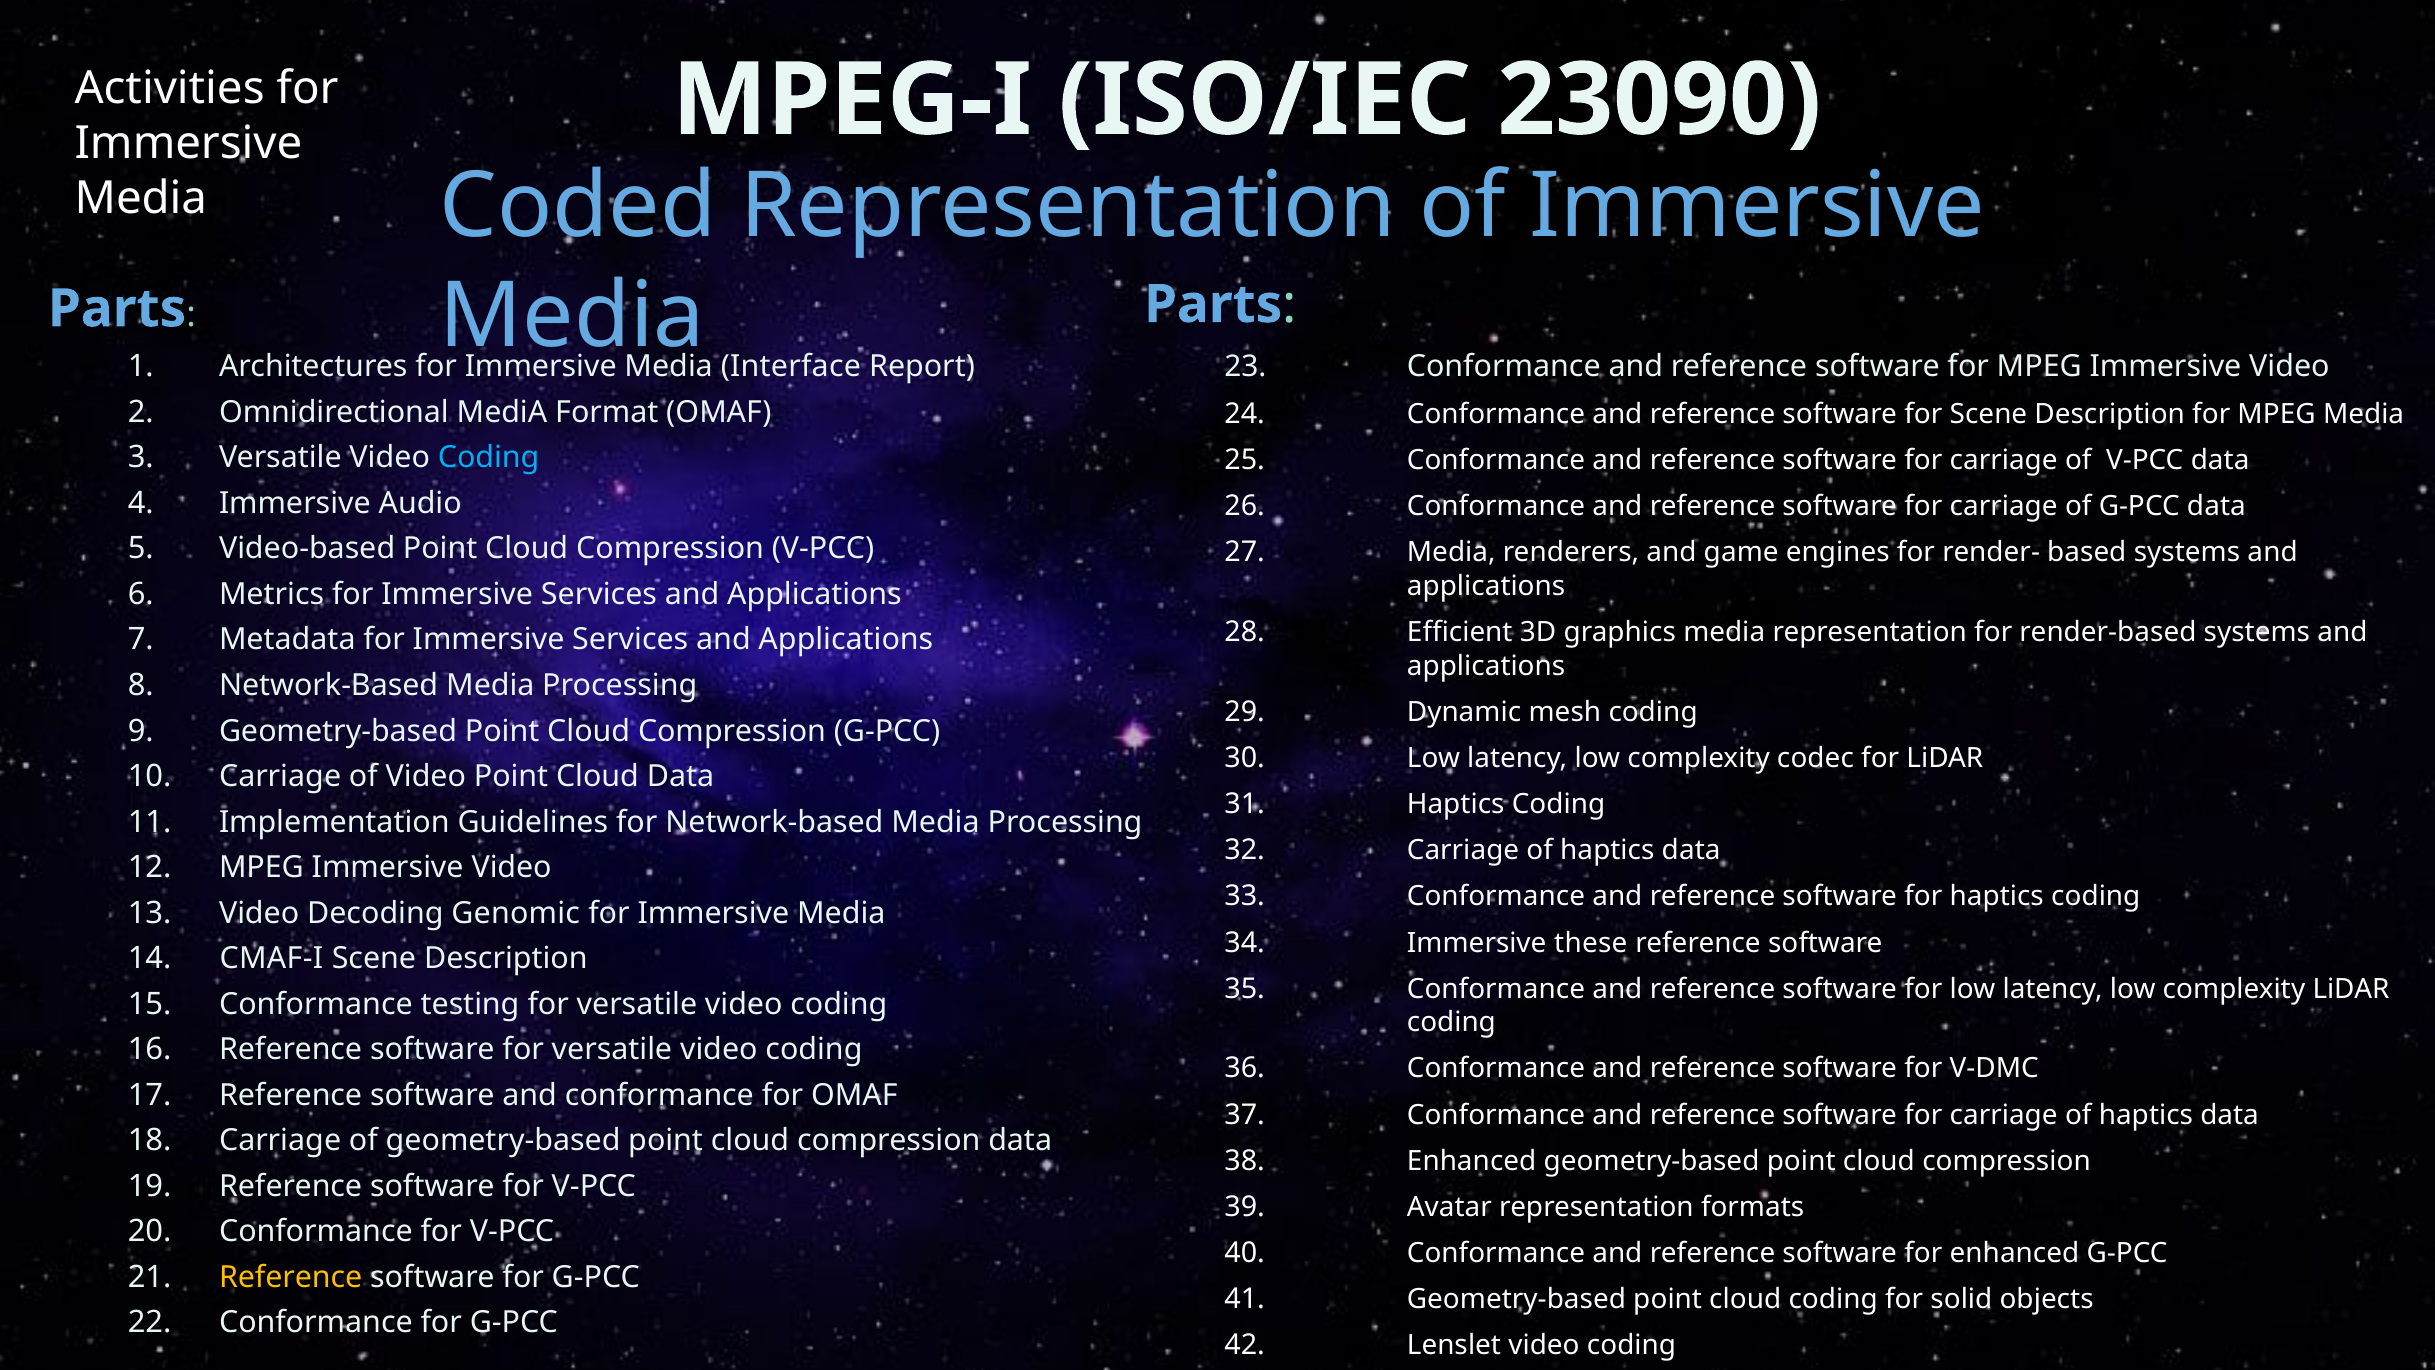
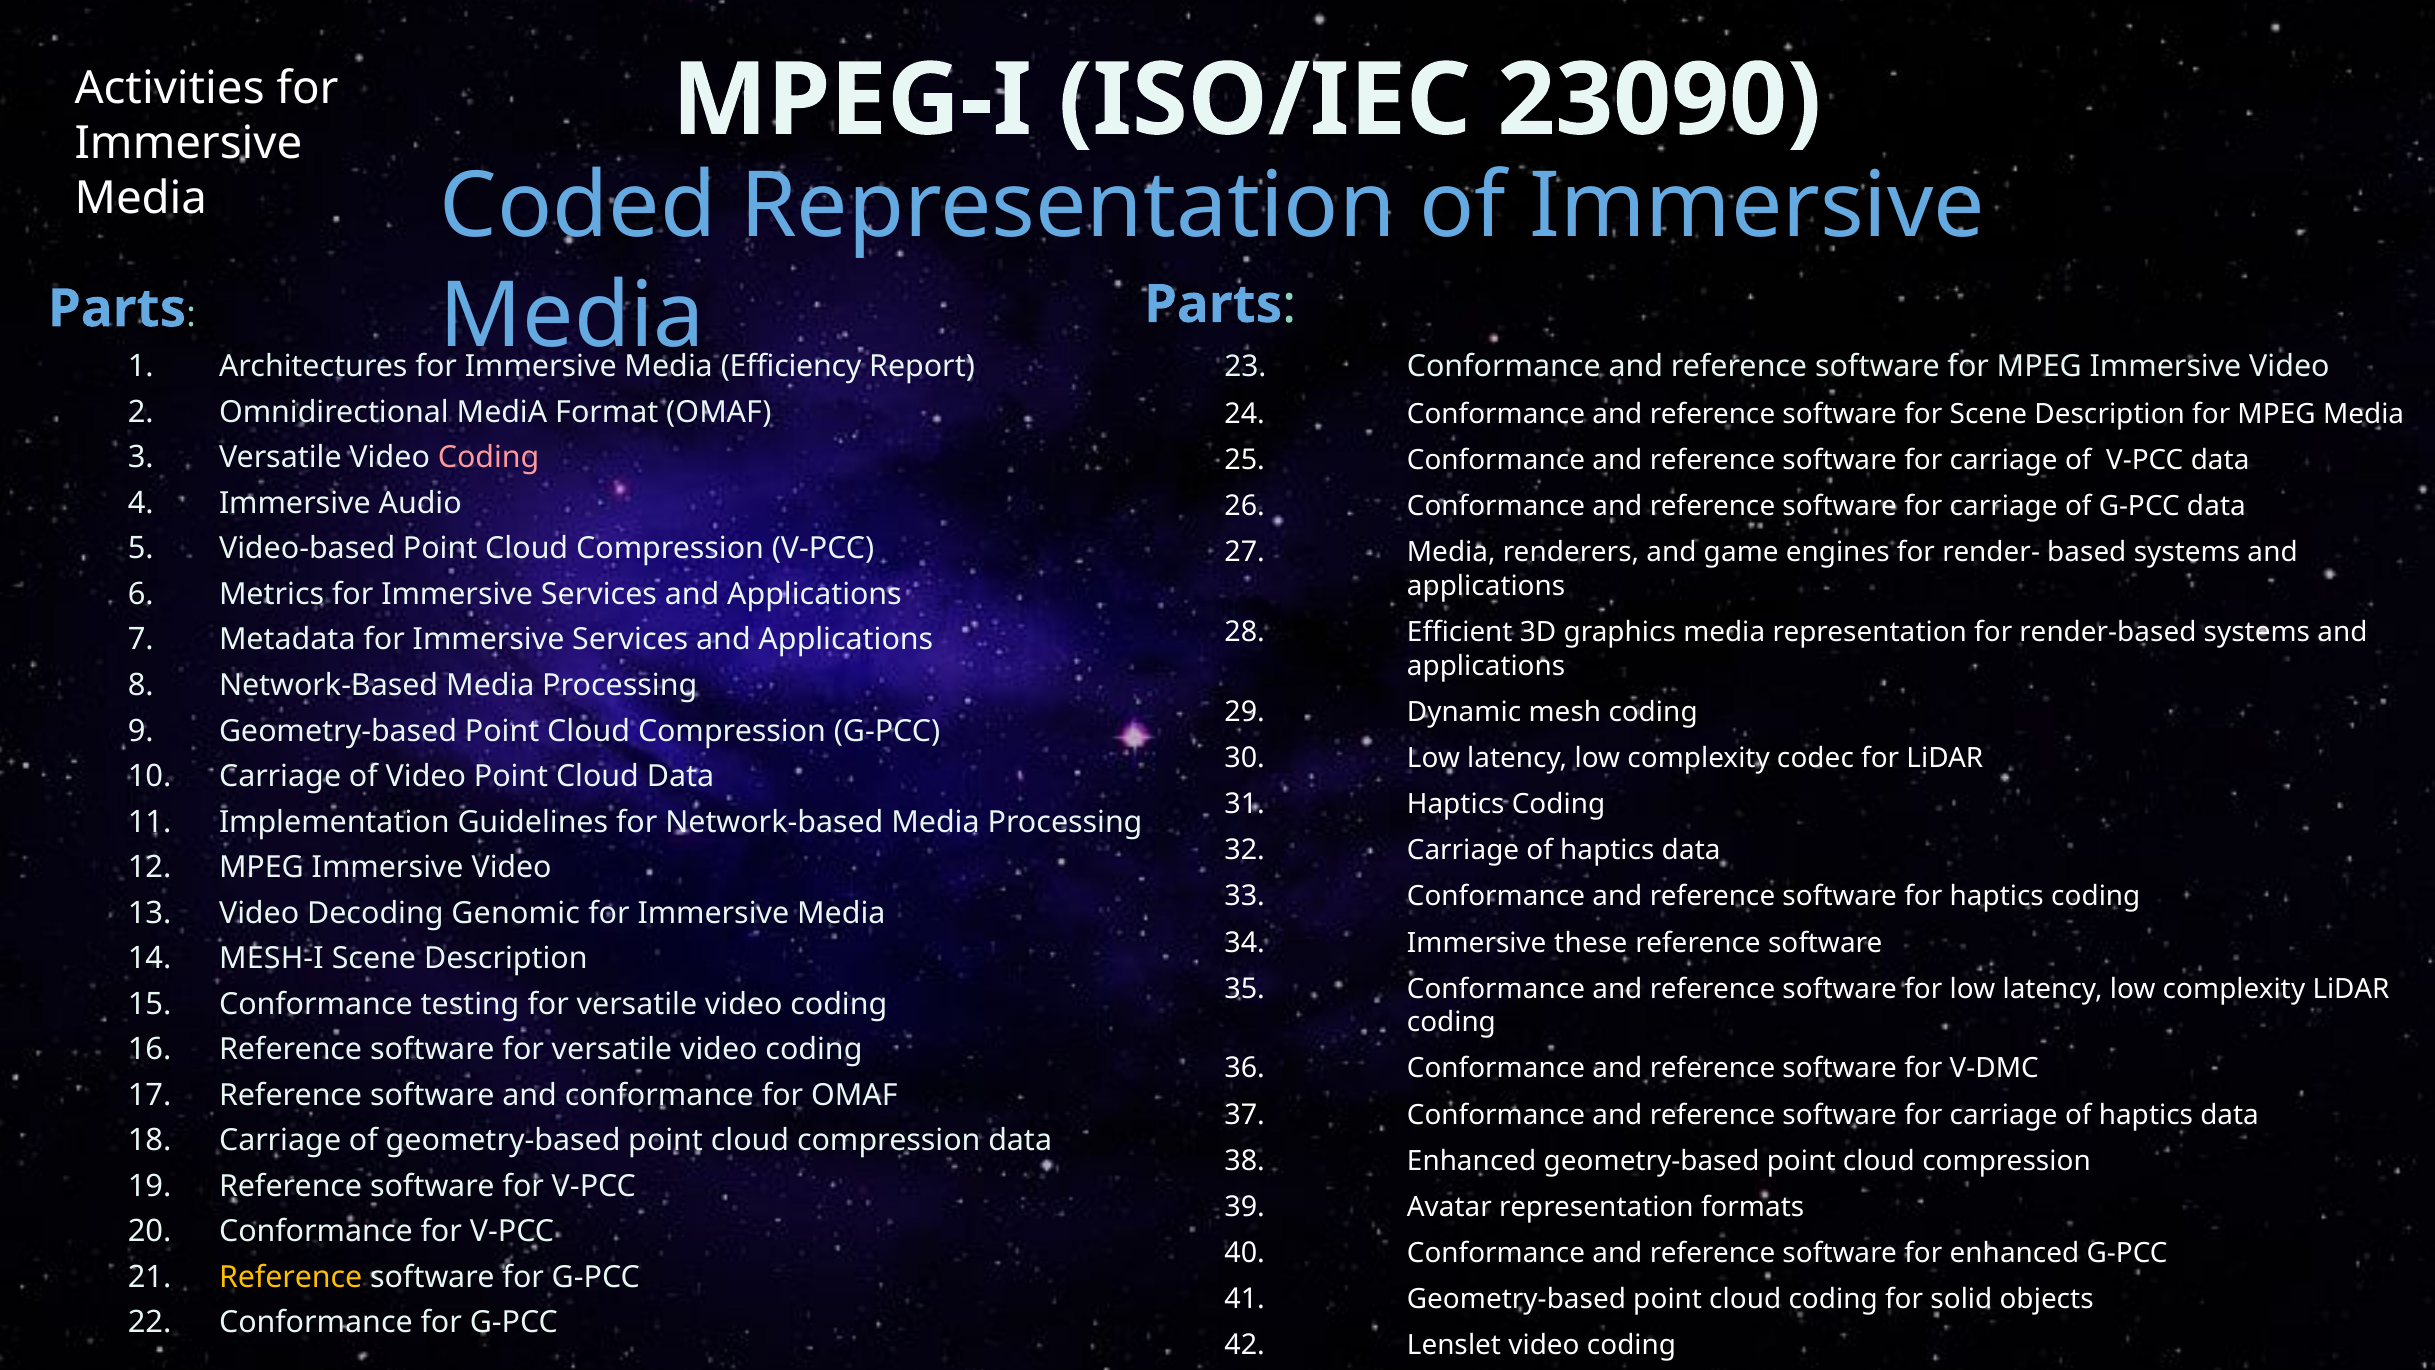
Interface: Interface -> Efficiency (791, 367)
Coding colour: light blue -> pink (489, 458)
CMAF-I: CMAF-I -> MESH-I (271, 958)
